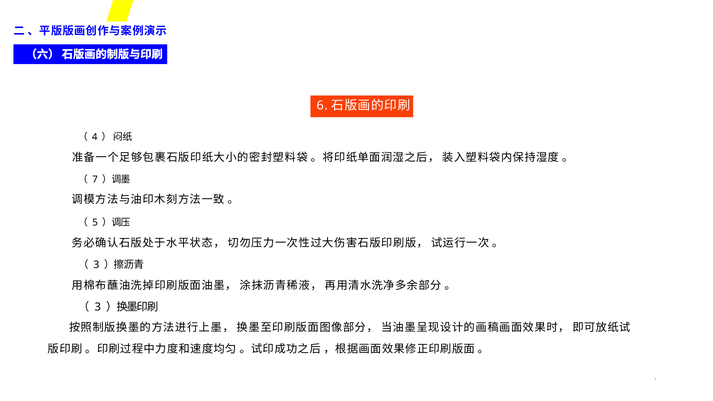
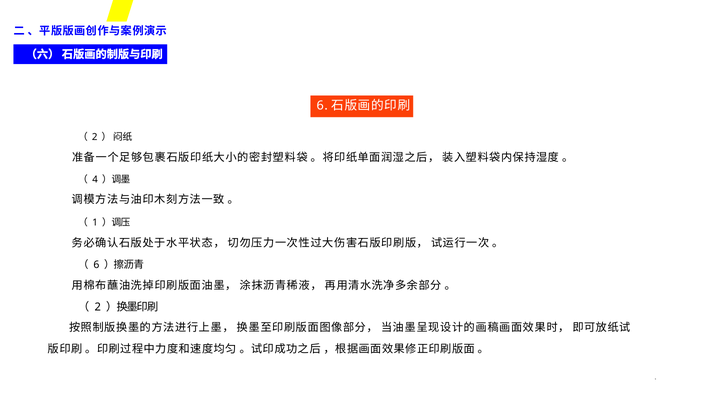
4: 4 -> 2 (95, 137)
7: 7 -> 4 (95, 180)
5: 5 -> 1 (95, 223)
3: 3 -> 6 (96, 265)
3: 3 -> 2 (98, 307)
